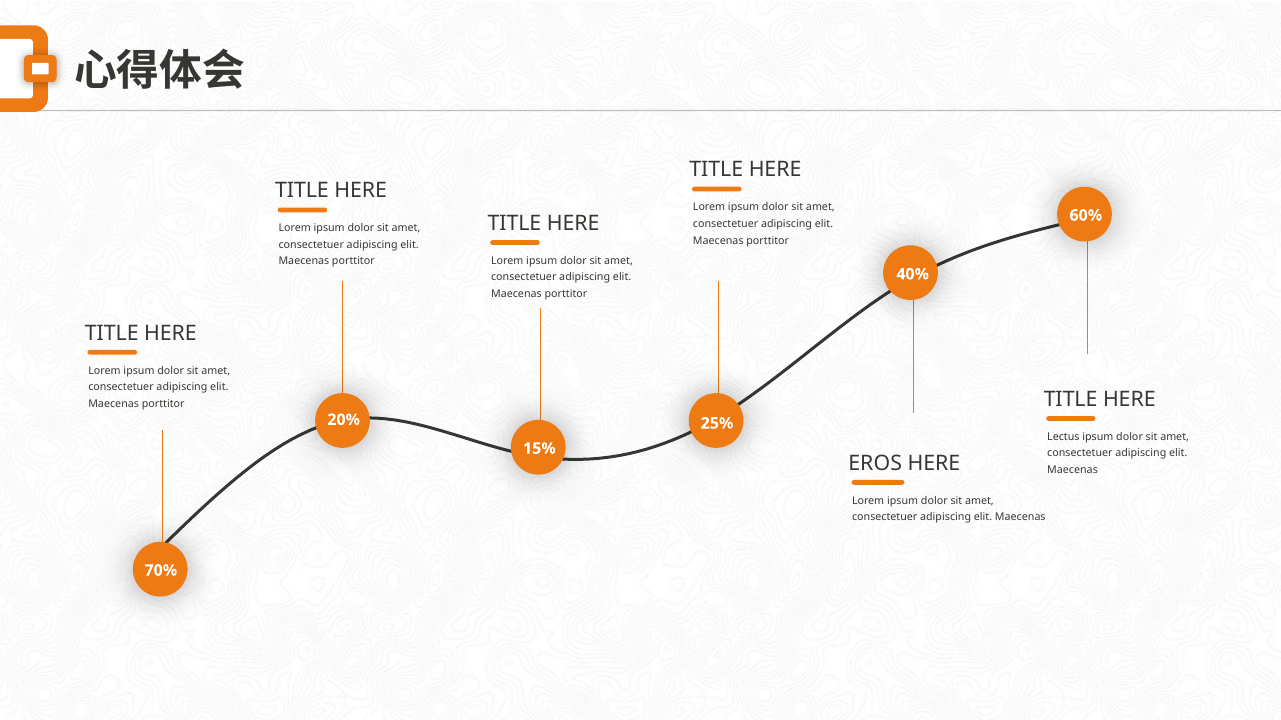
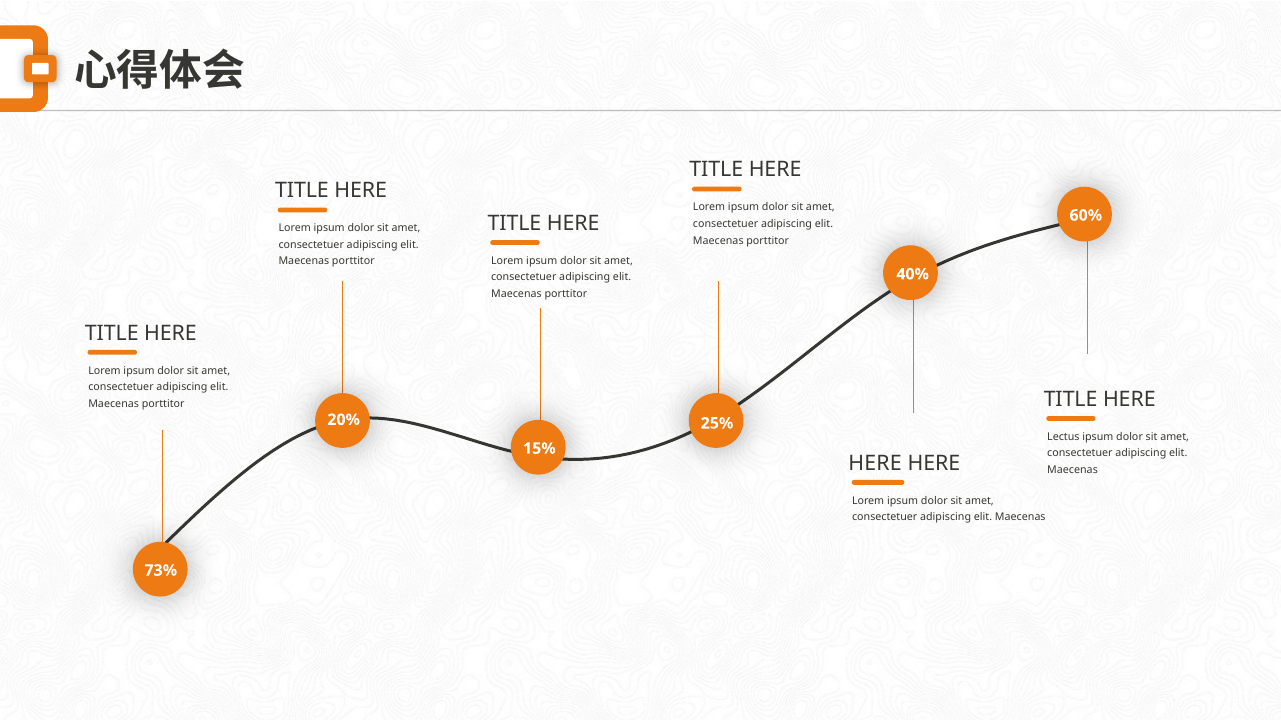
EROS: EROS -> HERE (875, 463)
70%: 70% -> 73% (161, 571)
